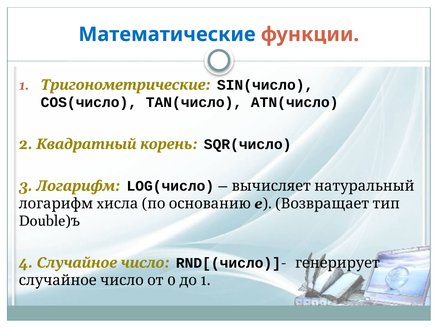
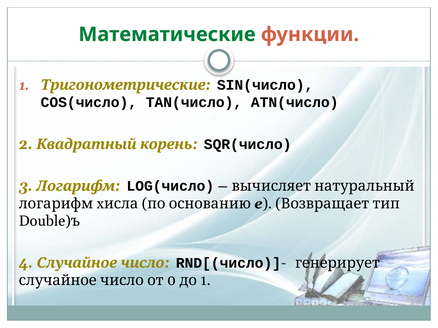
Математические colour: blue -> green (167, 34)
